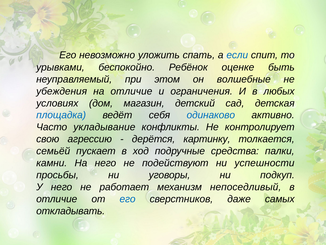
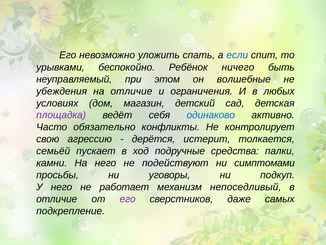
оценке: оценке -> ничего (238, 67)
площадка colour: blue -> purple (61, 115)
укладывание: укладывание -> обязательно (104, 127)
картинку: картинку -> истерит (207, 139)
успешности: успешности -> симптомами (265, 163)
его colour: blue -> purple (128, 199)
откладывать: откладывать -> подкрепление (71, 211)
